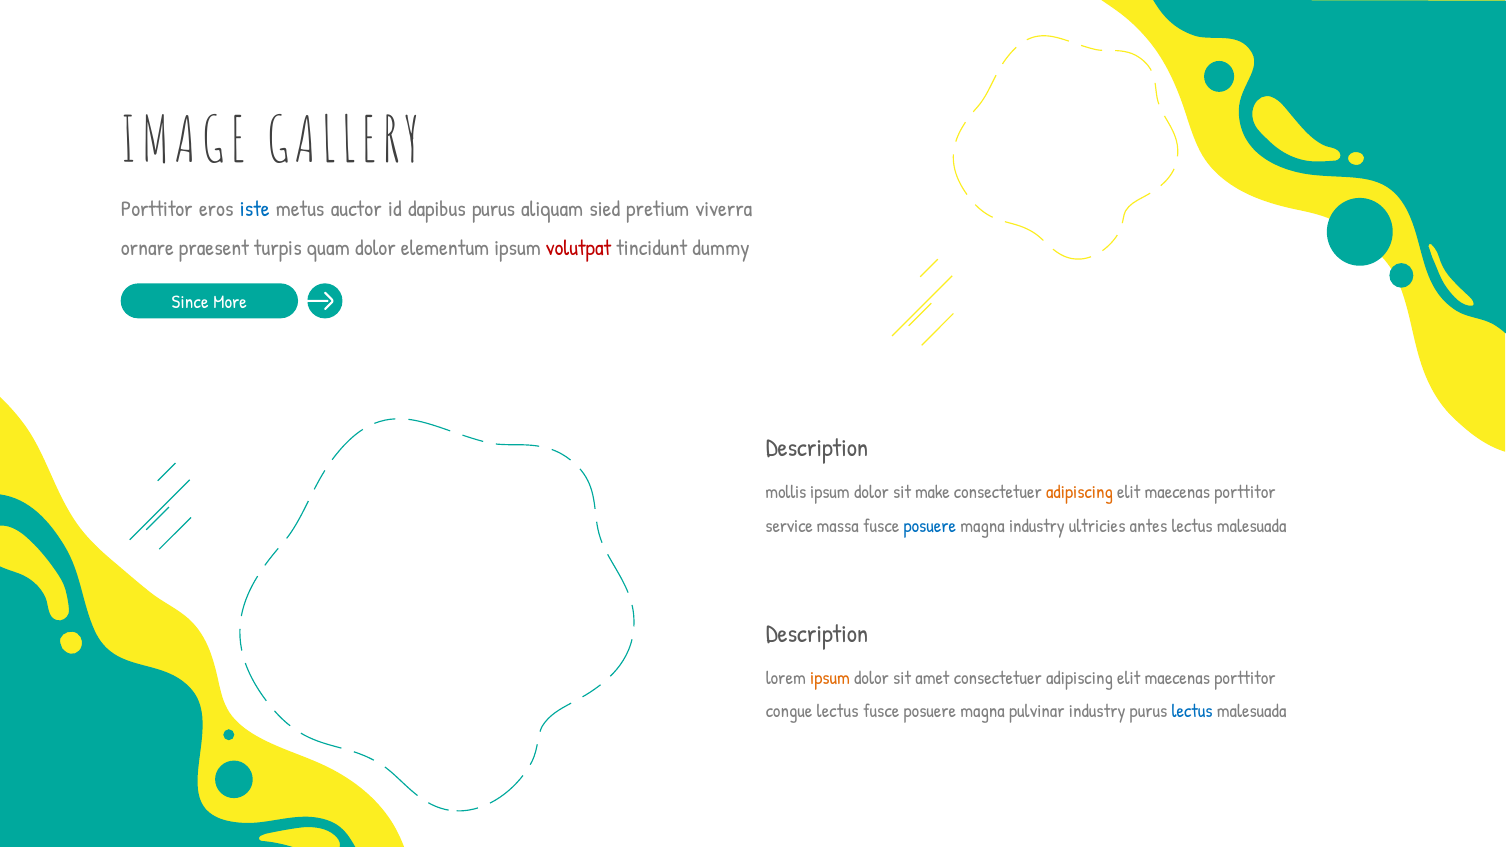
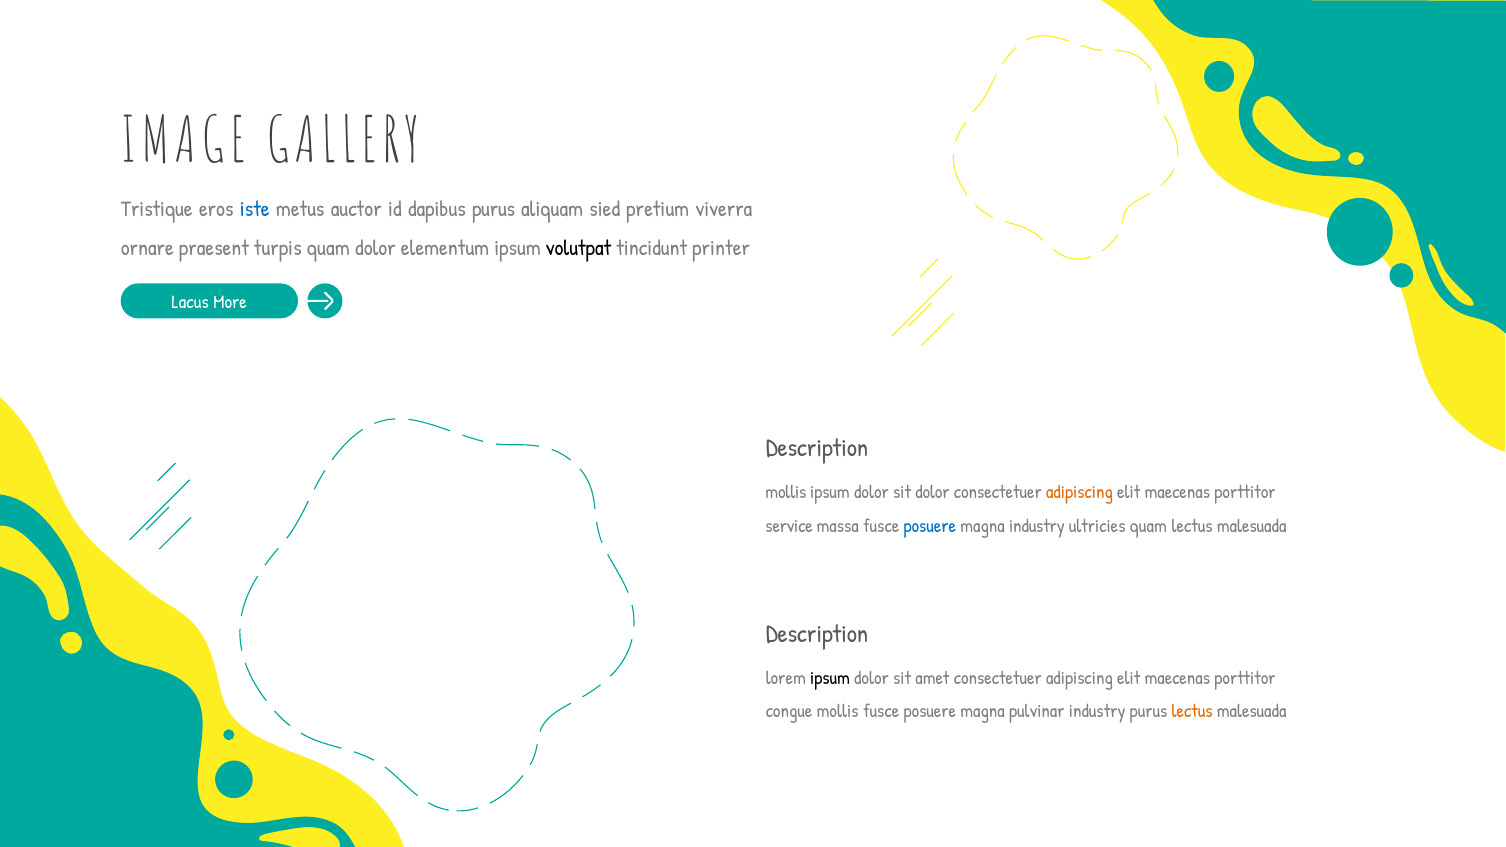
Porttitor: Porttitor -> Tristique (157, 209)
volutpat colour: red -> black (579, 249)
dummy: dummy -> printer (721, 249)
Since: Since -> Lacus (190, 302)
sit make: make -> dolor (932, 493)
ultricies antes: antes -> quam (1148, 526)
ipsum colour: orange -> black (830, 678)
congue lectus: lectus -> mollis (838, 712)
lectus colour: blue -> orange (1192, 712)
